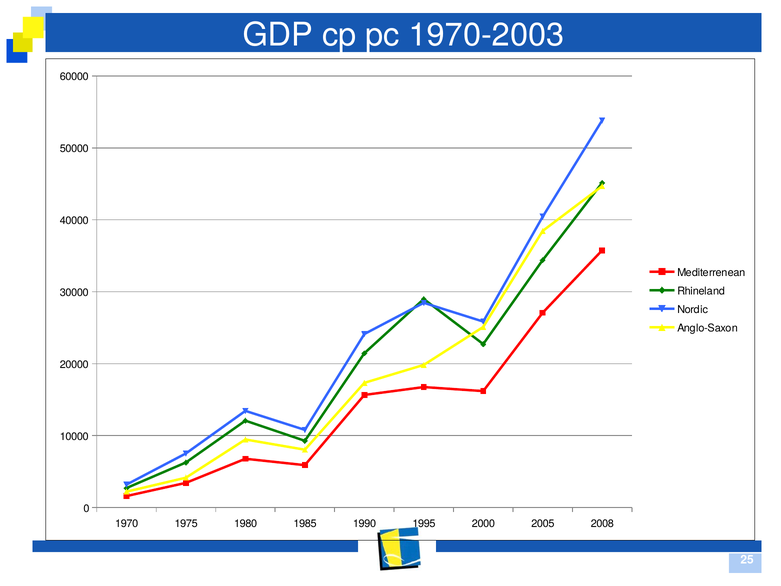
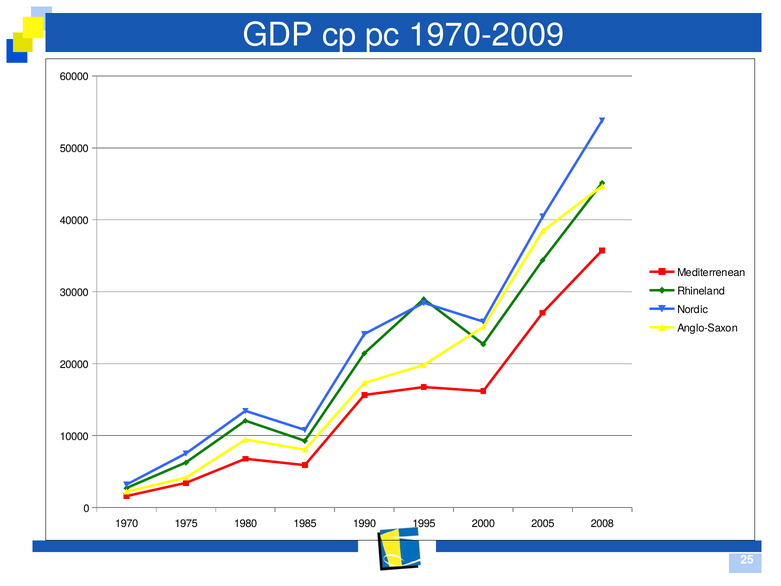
1970-2003: 1970-2003 -> 1970-2009 (487, 35)
